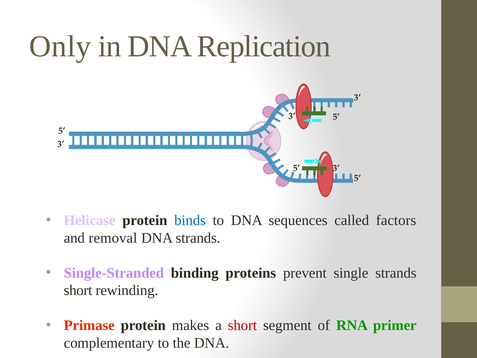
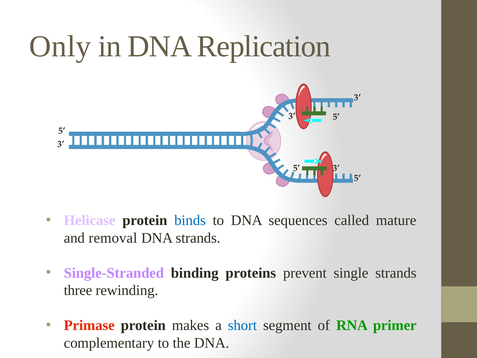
factors: factors -> mature (396, 220)
short: short -> three (78, 290)
short colour: red -> blue (242, 325)
